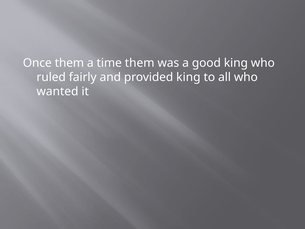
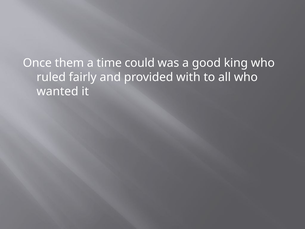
time them: them -> could (140, 63)
provided king: king -> with (188, 77)
